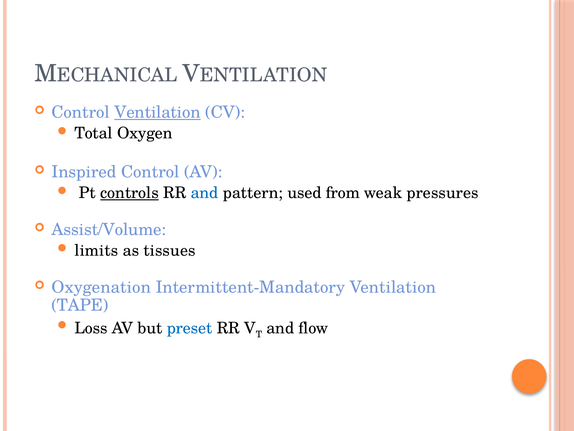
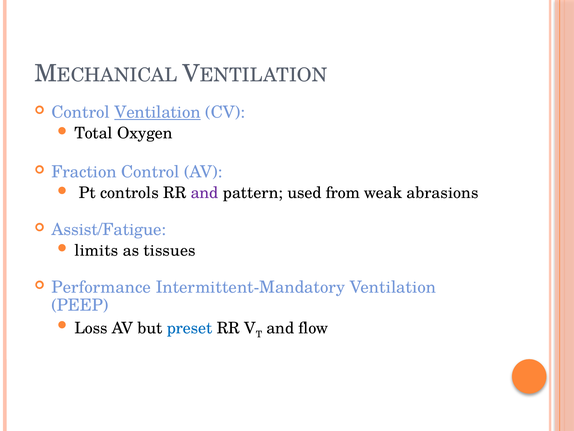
Inspired: Inspired -> Fraction (84, 172)
controls underline: present -> none (129, 193)
and colour: blue -> purple (205, 193)
pressures: pressures -> abrasions (443, 193)
Assist/Volume: Assist/Volume -> Assist/Fatigue (109, 229)
Oxygenation: Oxygenation -> Performance (101, 287)
TAPE: TAPE -> PEEP (80, 305)
